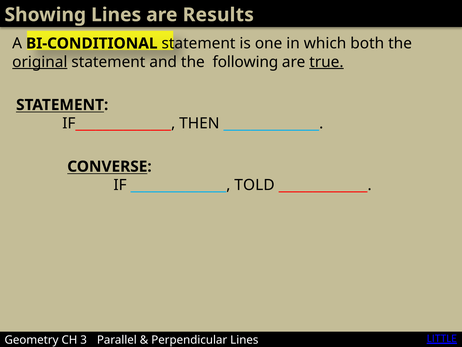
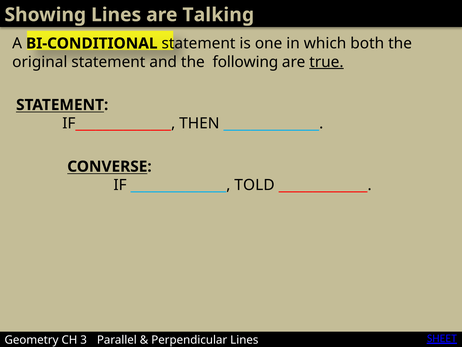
Results: Results -> Talking (218, 15)
original underline: present -> none (40, 62)
LITTLE: LITTLE -> SHEET (442, 338)
